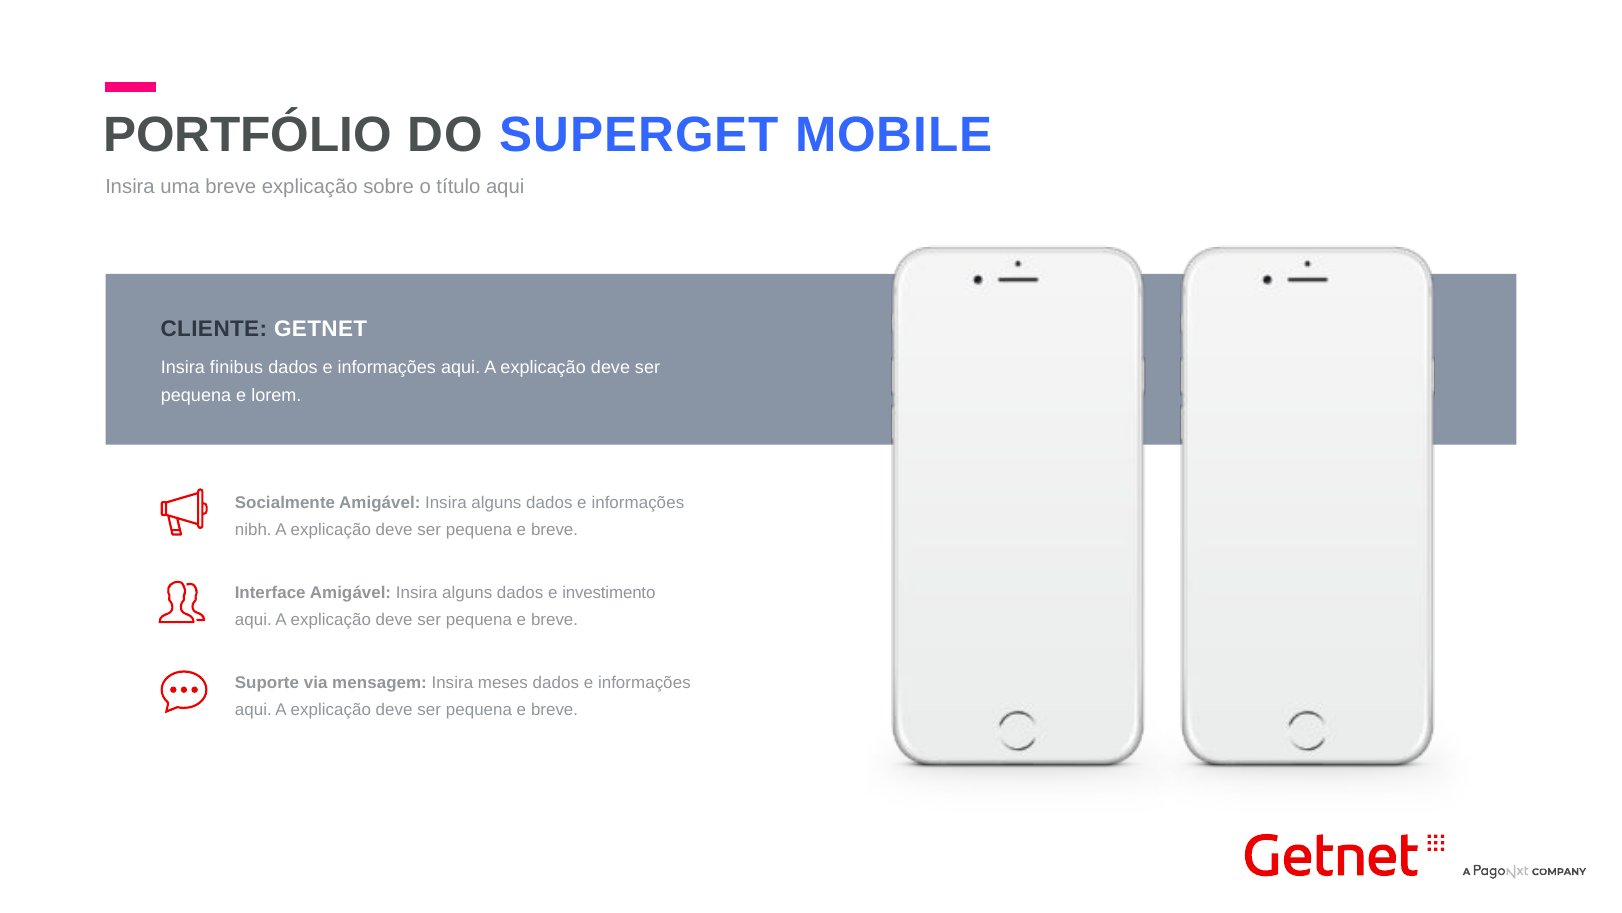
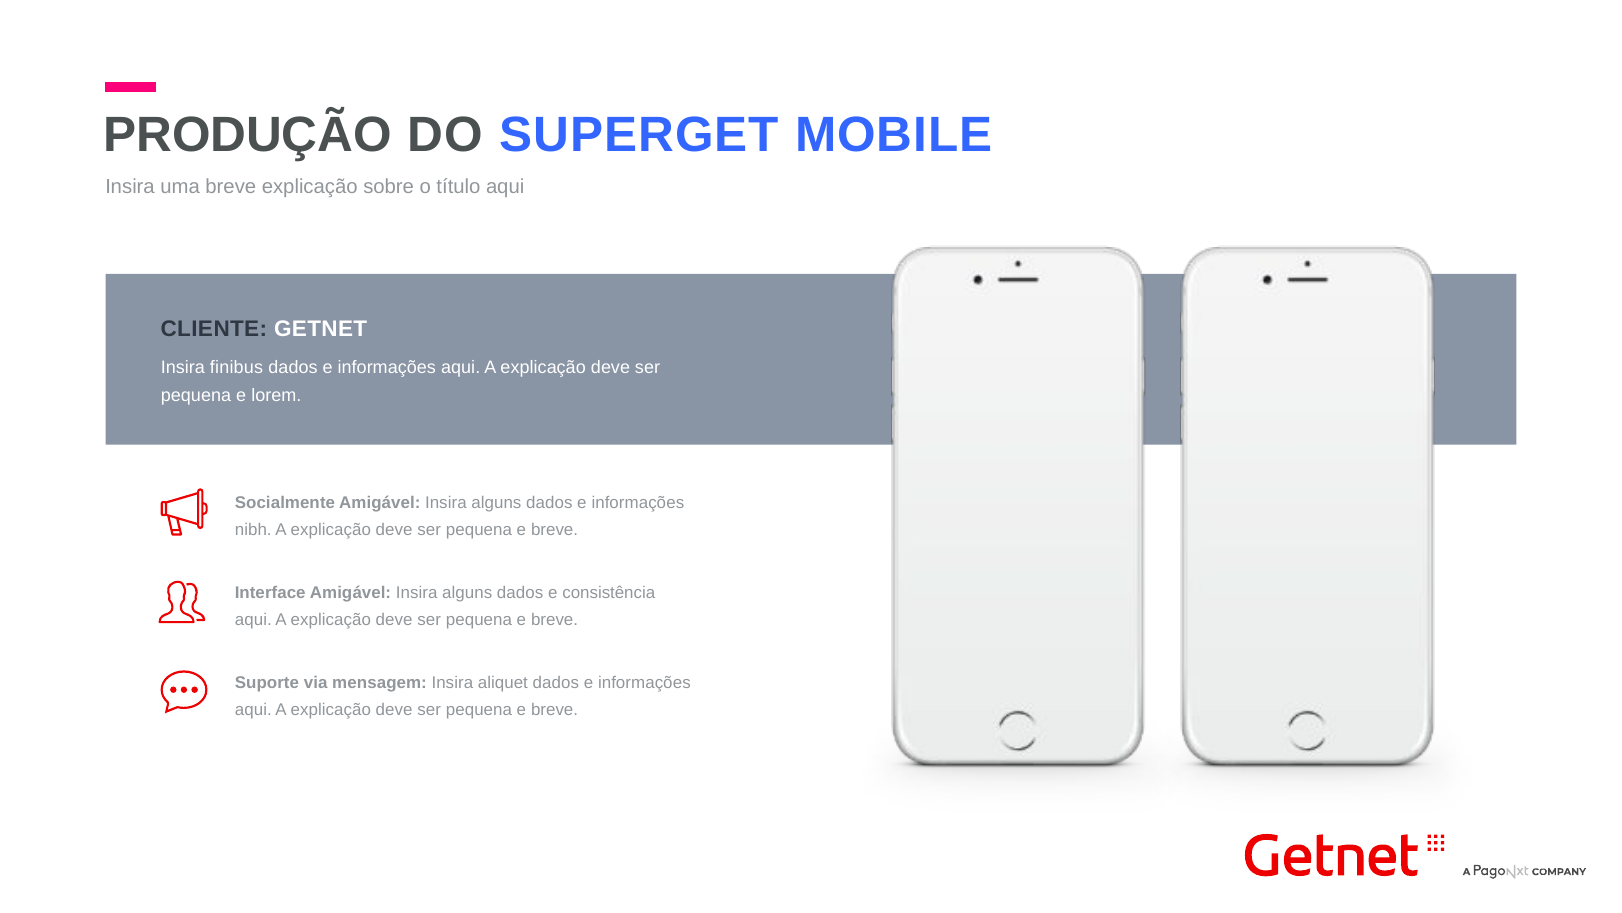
PORTFÓLIO: PORTFÓLIO -> PRODUÇÃO (248, 135)
investimento: investimento -> consistência (609, 593)
meses: meses -> aliquet (503, 683)
